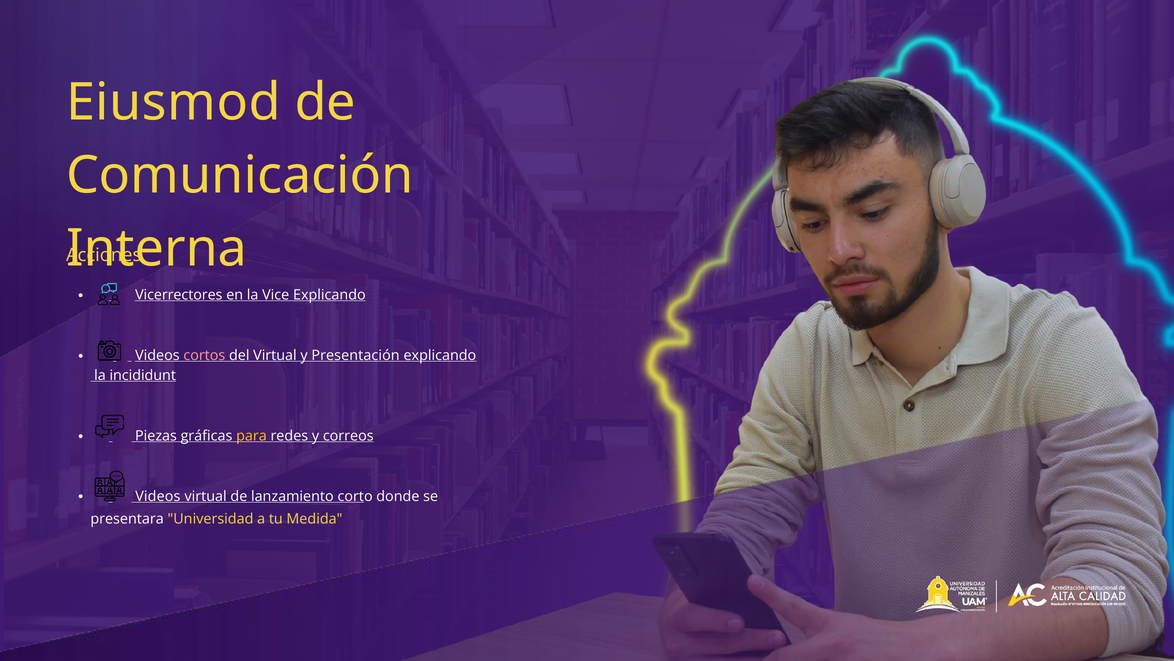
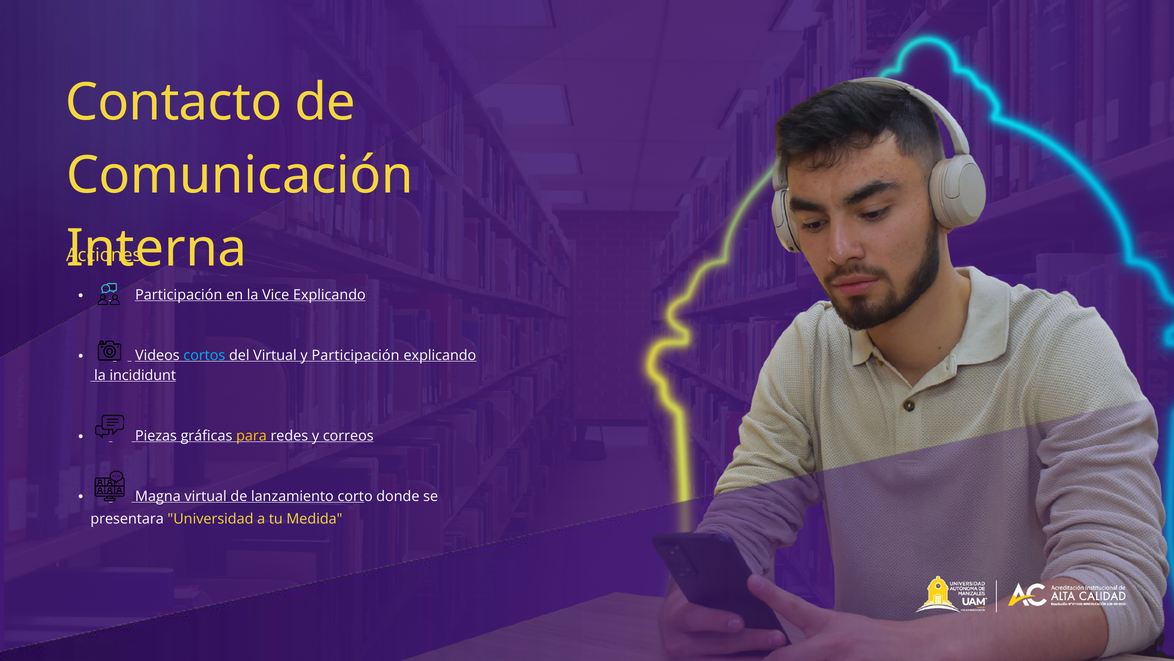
Eiusmod: Eiusmod -> Contacto (174, 102)
Vicerrectores: Vicerrectores -> Participación (179, 295)
cortos colour: pink -> light blue (204, 355)
y Presentación: Presentación -> Participación (356, 355)
Videos: Videos -> Magna (158, 496)
